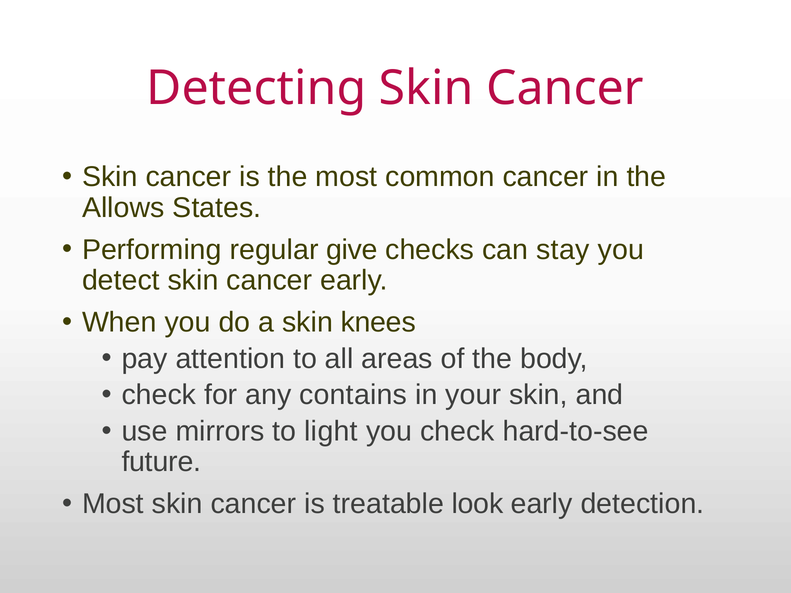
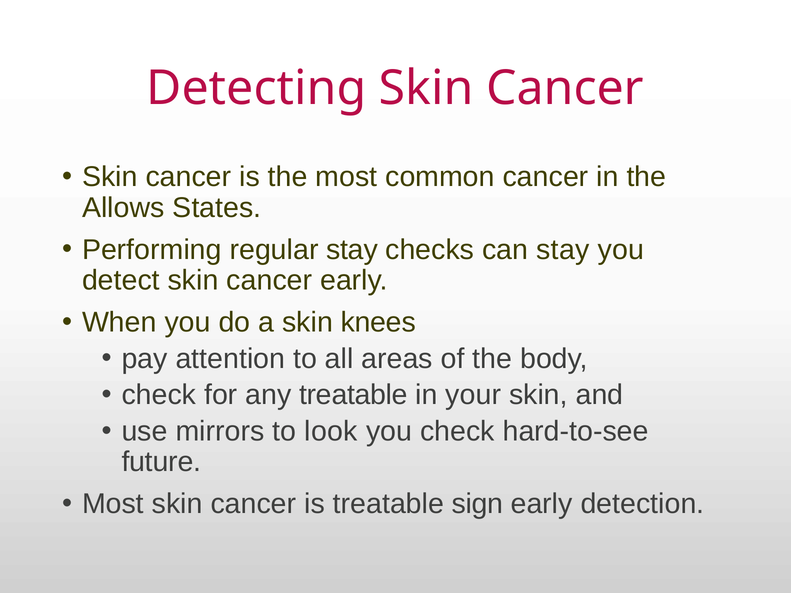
regular give: give -> stay (352, 250)
any contains: contains -> treatable (353, 395)
light: light -> look (331, 431)
look: look -> sign (478, 504)
